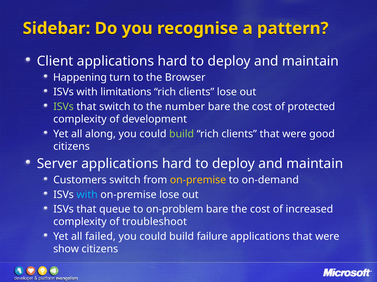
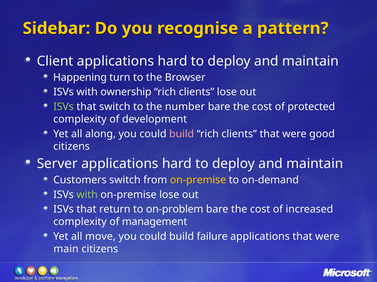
limitations: limitations -> ownership (126, 92)
build colour: light green -> pink (182, 134)
with colour: light blue -> light green (87, 195)
queue: queue -> return (115, 210)
troubleshoot: troubleshoot -> management (155, 222)
failed: failed -> move (100, 237)
show: show -> main (66, 250)
